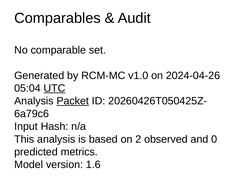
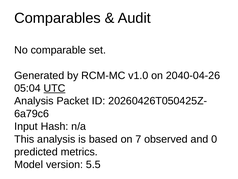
2024-04-26: 2024-04-26 -> 2040-04-26 (193, 75)
Packet underline: present -> none (73, 101)
2: 2 -> 7 (138, 139)
1.6: 1.6 -> 5.5 (93, 164)
